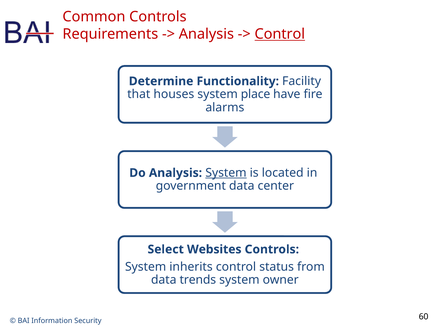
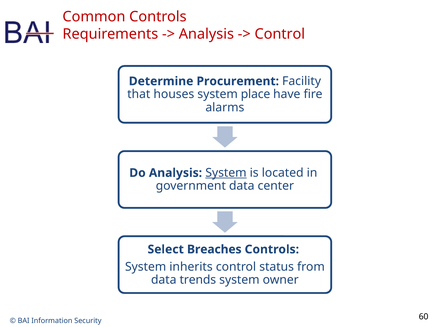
Control underline: present -> none (280, 34)
Functionality: Functionality -> Procurement (238, 81)
Websites: Websites -> Breaches (214, 249)
